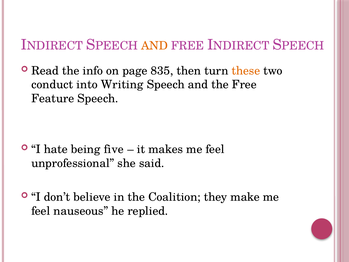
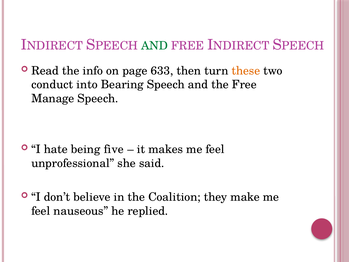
AND colour: orange -> green (154, 46)
835: 835 -> 633 (162, 71)
Writing: Writing -> Bearing (122, 85)
Feature: Feature -> Manage (53, 99)
